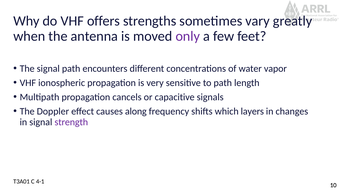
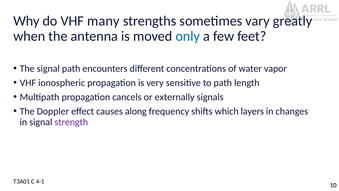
offers: offers -> many (103, 21)
only colour: purple -> blue (188, 36)
capacitive: capacitive -> externally (175, 97)
